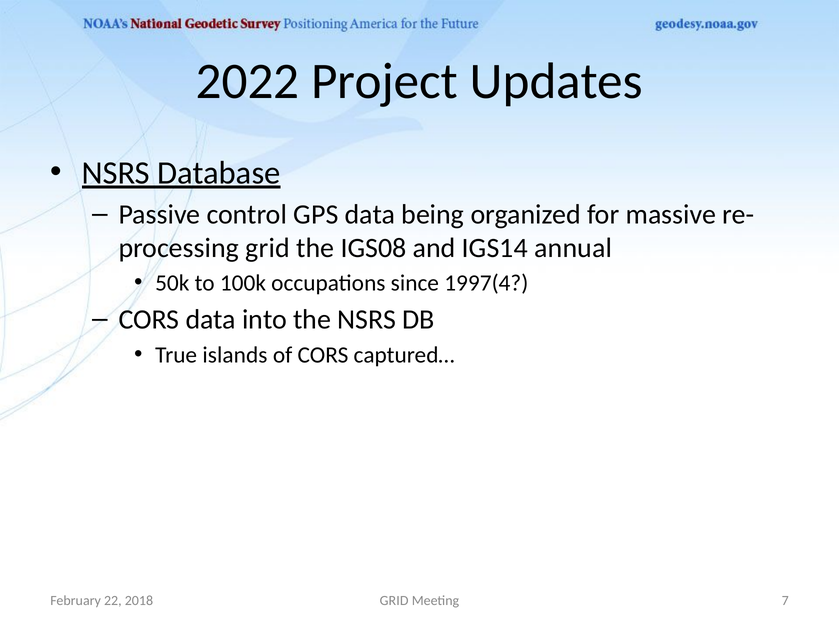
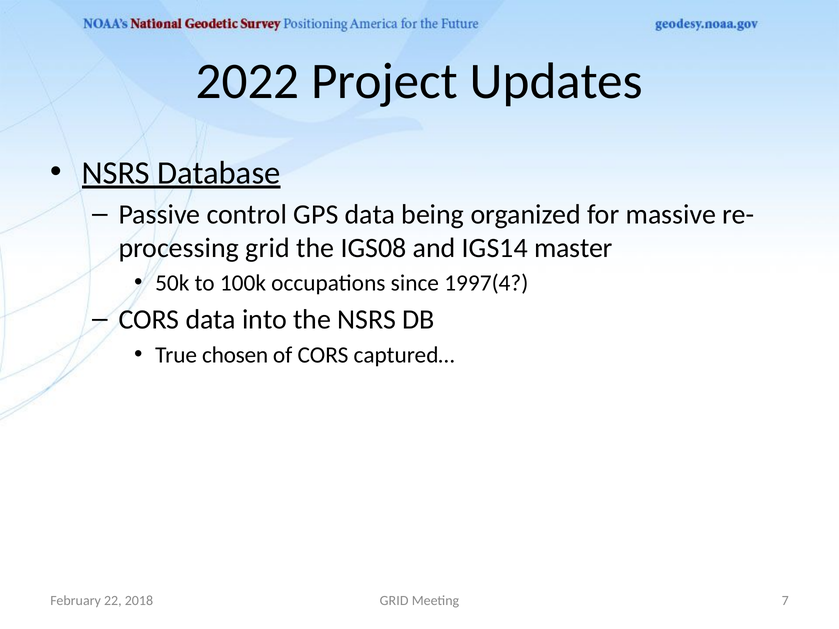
annual: annual -> master (573, 248)
islands: islands -> chosen (235, 355)
